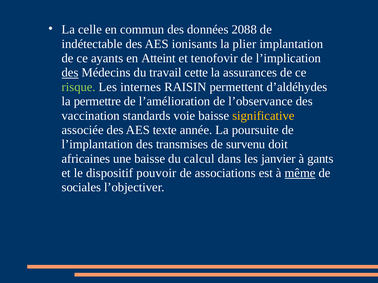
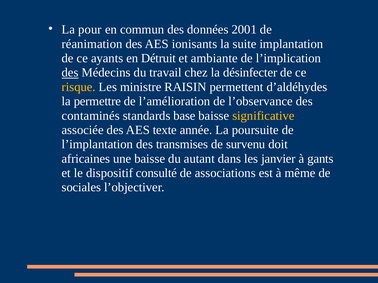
celle: celle -> pour (90, 30)
2088: 2088 -> 2001 (244, 30)
indétectable: indétectable -> réanimation (92, 44)
plier: plier -> suite (244, 44)
Atteint: Atteint -> Détruit (159, 58)
tenofovir: tenofovir -> ambiante (214, 58)
cette: cette -> chez (196, 73)
assurances: assurances -> désinfecter (250, 73)
risque colour: light green -> yellow (79, 87)
internes: internes -> ministre (141, 87)
vaccination: vaccination -> contaminés (91, 116)
voie: voie -> base (184, 116)
calcul: calcul -> autant (199, 159)
pouvoir: pouvoir -> consulté (156, 173)
même underline: present -> none (300, 173)
